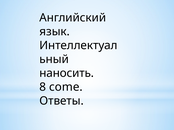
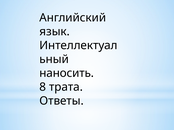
come: come -> трата (66, 87)
